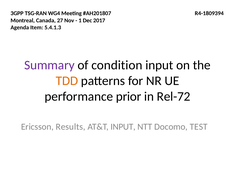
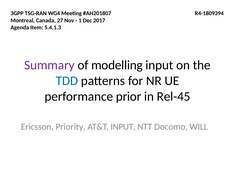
condition: condition -> modelling (117, 65)
TDD colour: orange -> blue (67, 81)
Rel-72: Rel-72 -> Rel-45 (174, 97)
Results: Results -> Priority (71, 127)
TEST: TEST -> WILL (199, 127)
